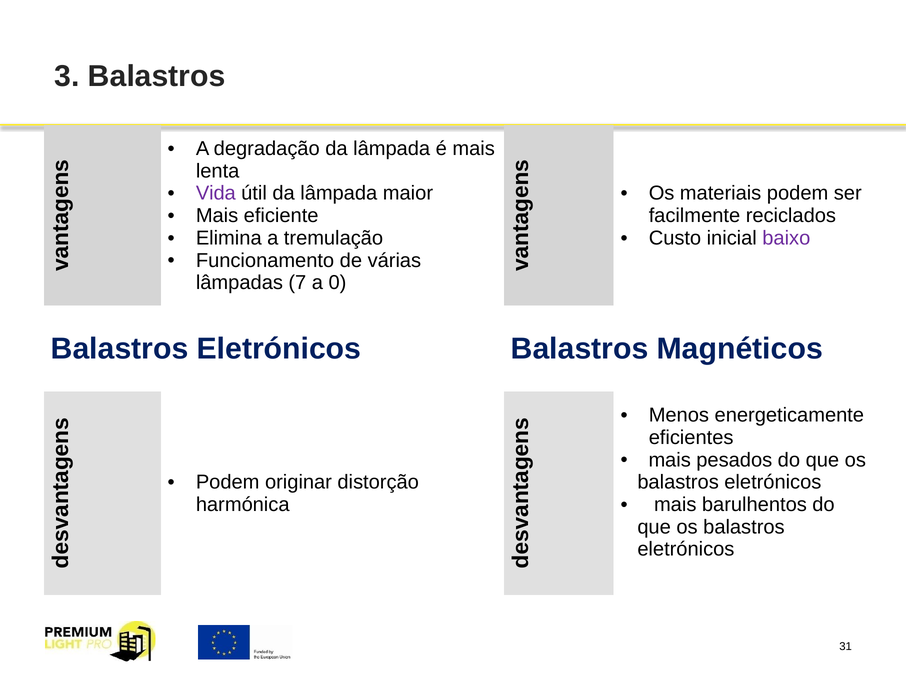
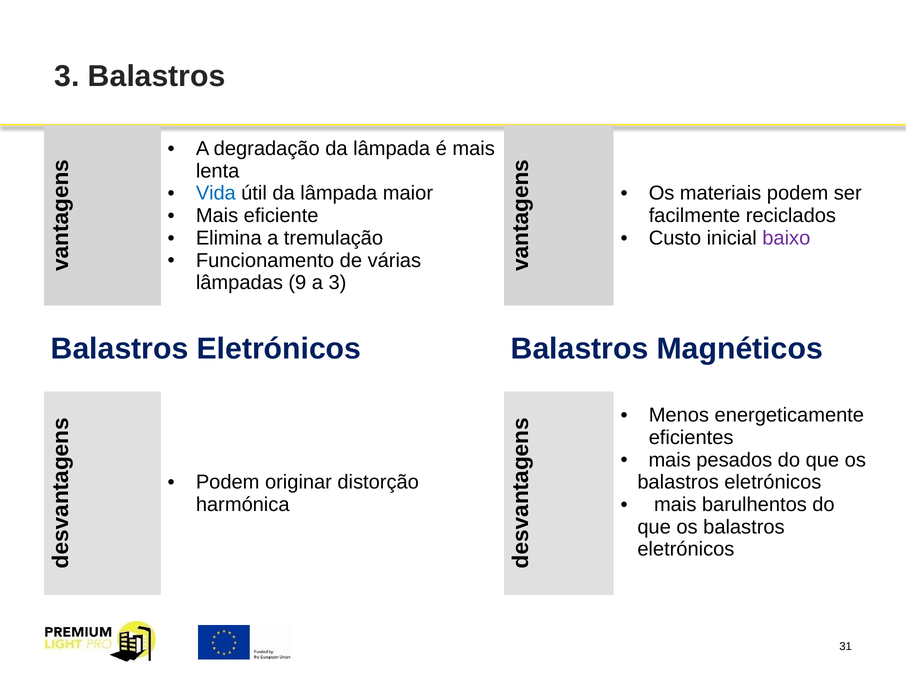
Vida colour: purple -> blue (216, 194)
7: 7 -> 9 (297, 283)
a 0: 0 -> 3 (337, 283)
